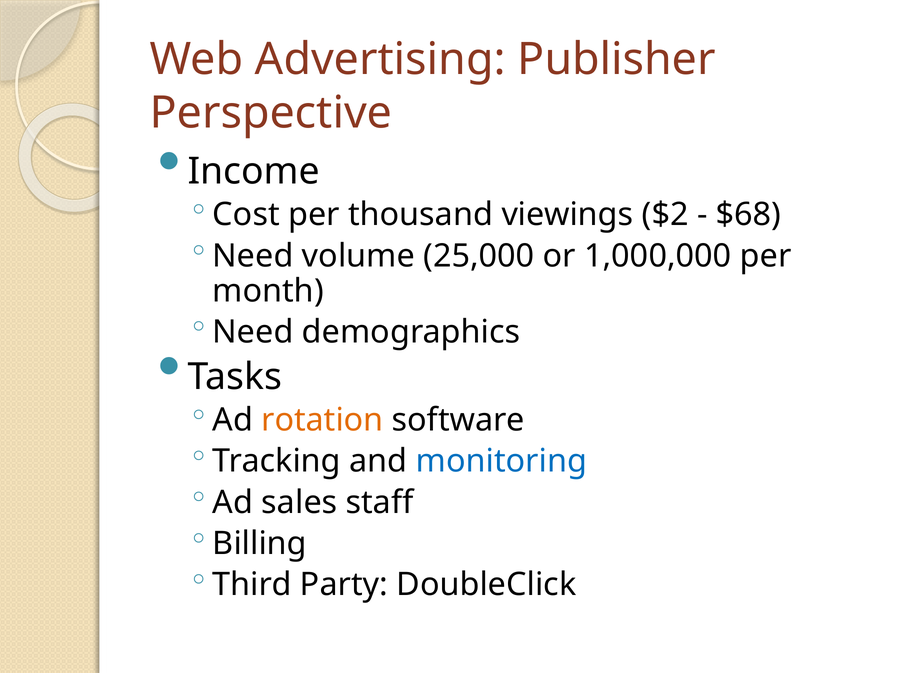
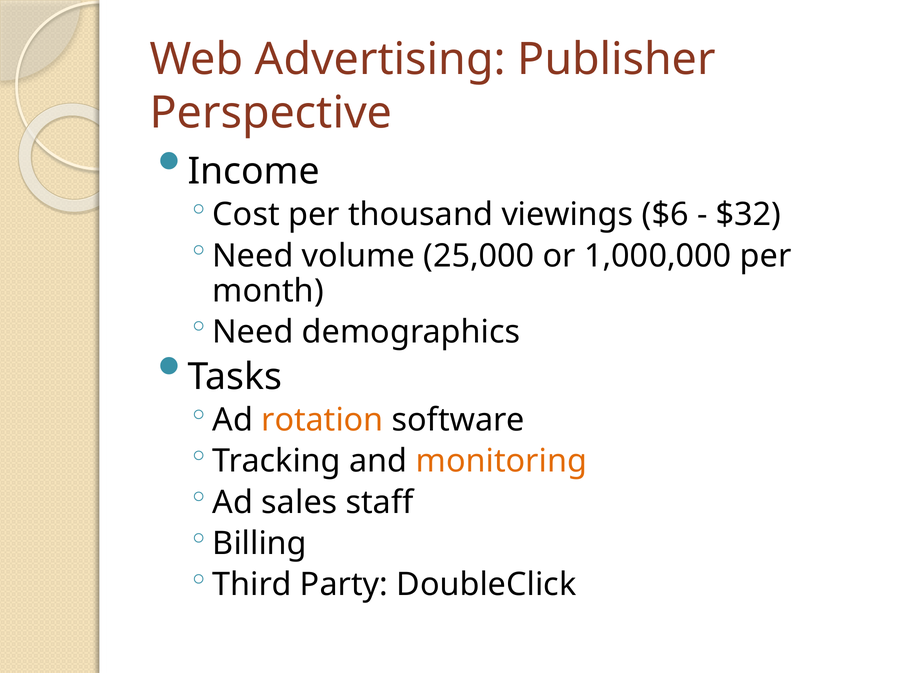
$2: $2 -> $6 (665, 215)
$68: $68 -> $32 (748, 215)
monitoring colour: blue -> orange (502, 461)
